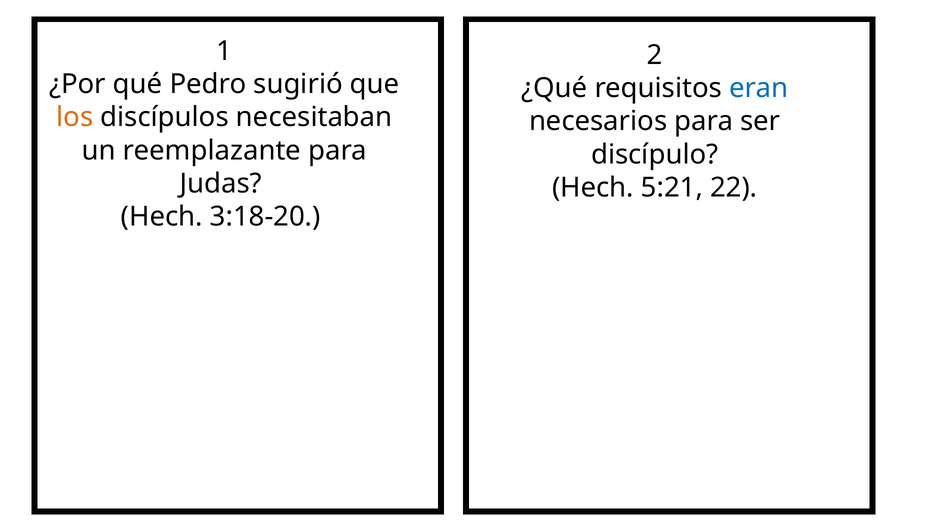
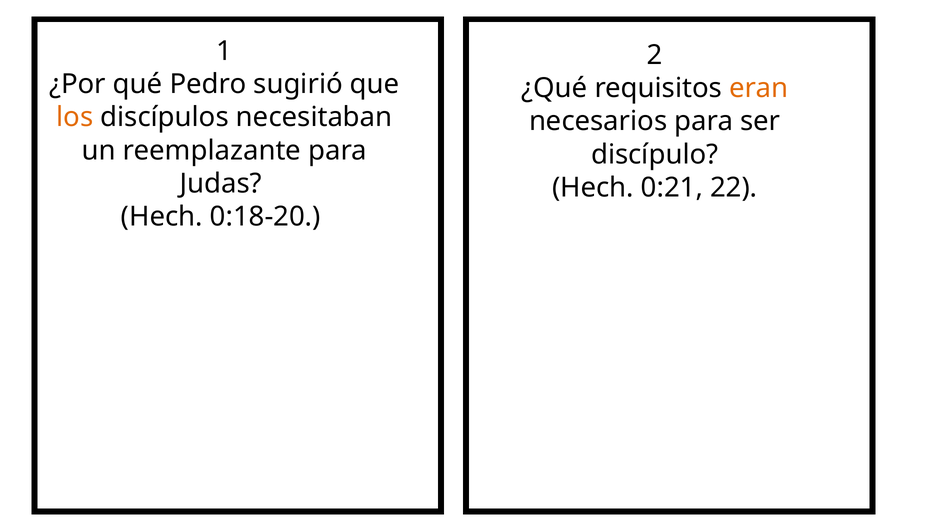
eran colour: blue -> orange (759, 88)
5:21: 5:21 -> 0:21 (672, 188)
3:18-20: 3:18-20 -> 0:18-20 (265, 217)
